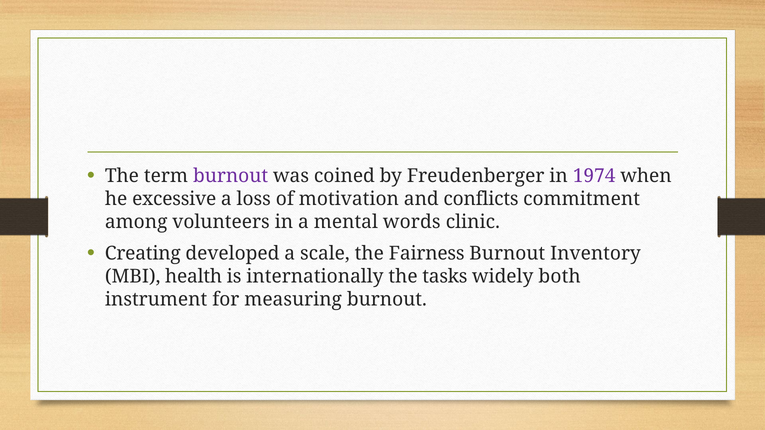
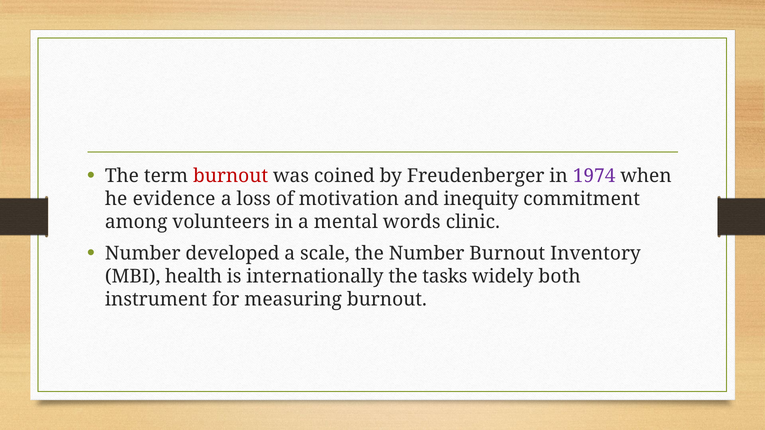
burnout colour: purple -> red (231, 176)
excessive: excessive -> evidence (174, 199)
conflicts: conflicts -> inequity (481, 199)
Creating: Creating -> Number (143, 254)
the Fairness: Fairness -> Number (427, 254)
